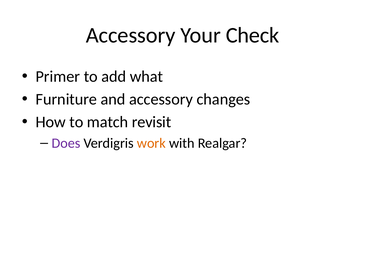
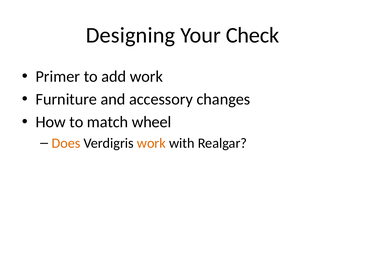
Accessory: Accessory -> Designing (131, 35)
add what: what -> work (146, 77)
revisit: revisit -> wheel (152, 122)
Does colour: purple -> orange (66, 143)
